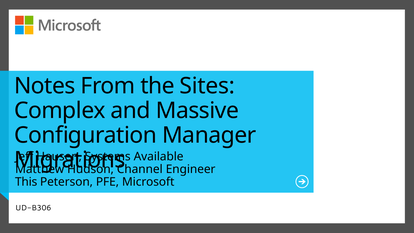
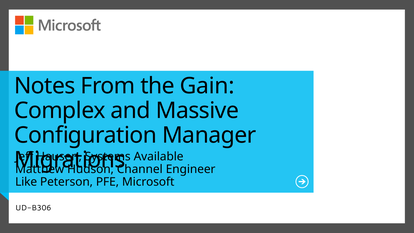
Sites: Sites -> Gain (207, 86)
This: This -> Like (26, 182)
